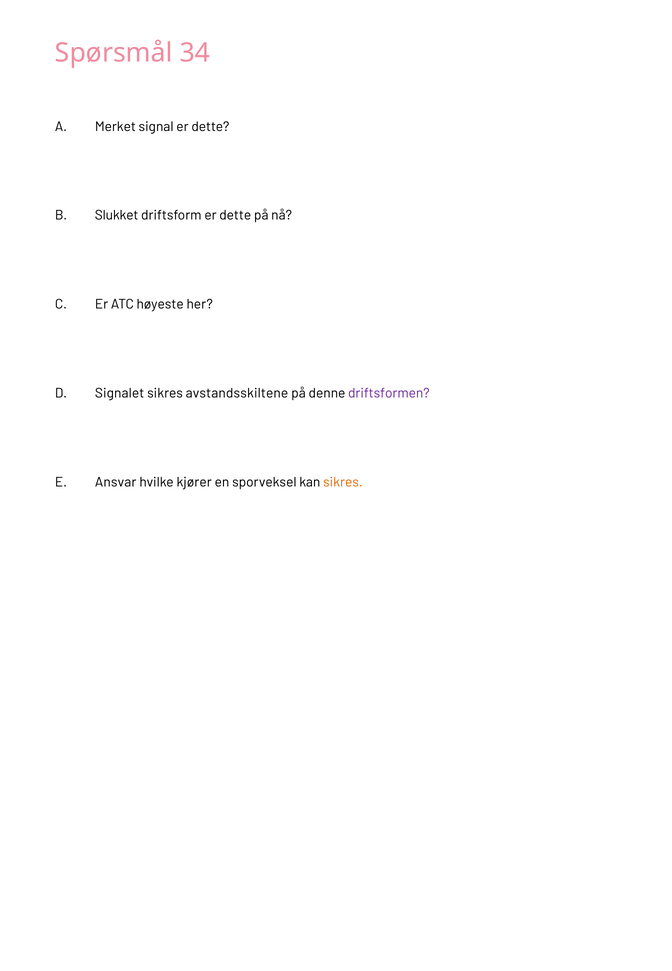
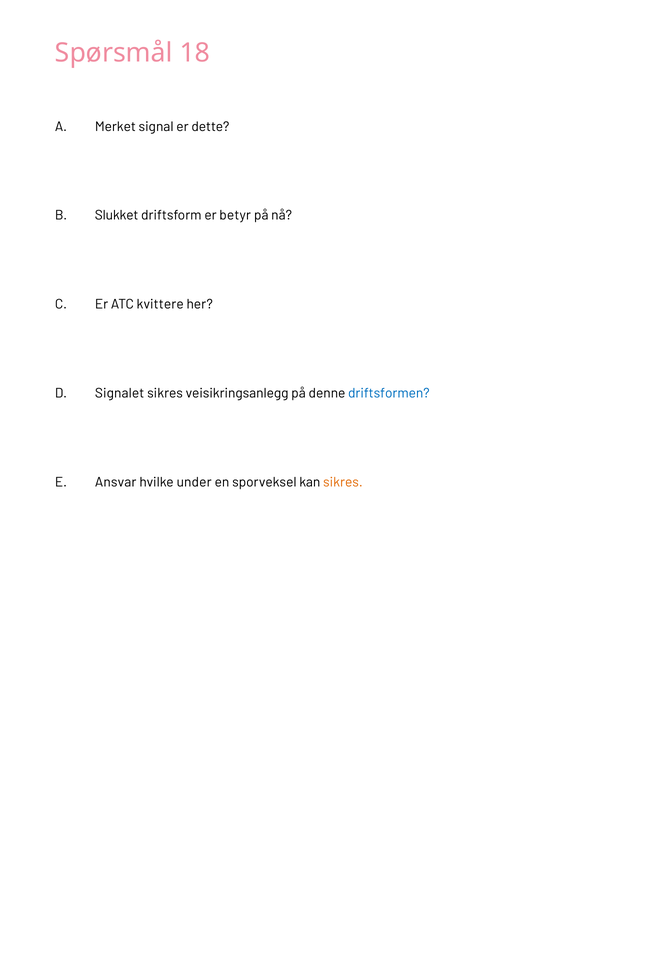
34: 34 -> 18 (195, 53)
driftsform er dette: dette -> betyr (235, 215)
høyeste: høyeste -> kvittere (160, 304)
avstandsskiltene: avstandsskiltene -> veisikringsanlegg (237, 393)
driftsformen colour: purple -> blue (389, 393)
kjører: kjører -> under (194, 482)
